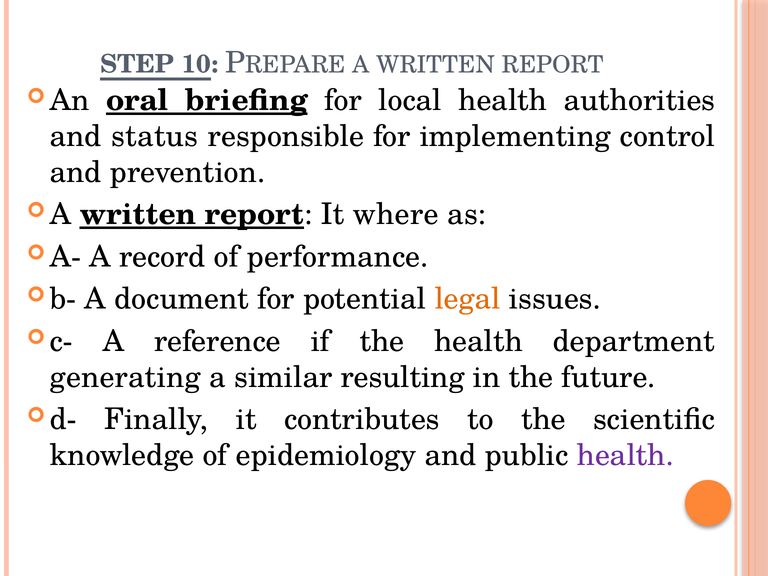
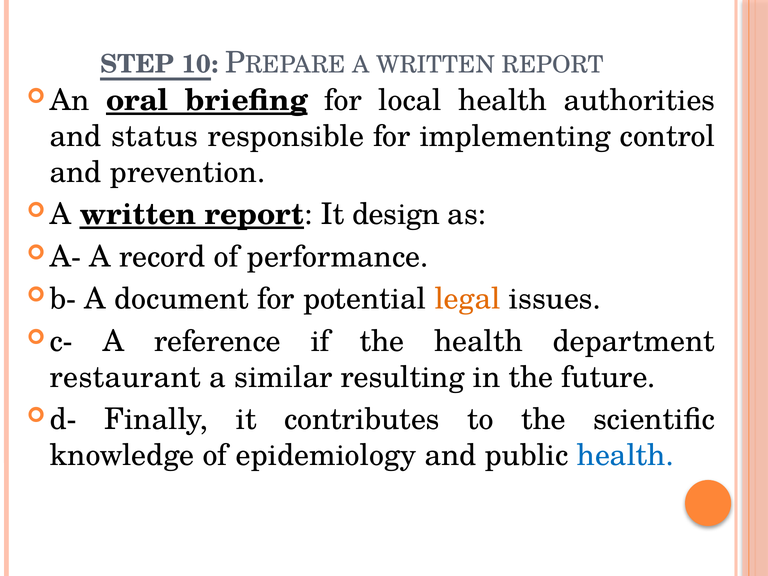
where: where -> design (396, 215)
generating: generating -> restaurant (125, 377)
health colour: purple -> blue (625, 455)
